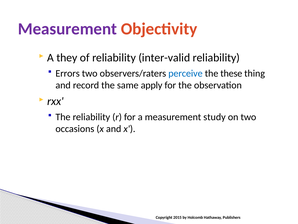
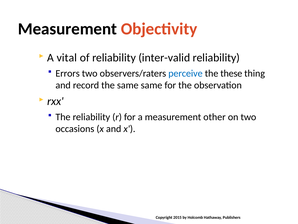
Measurement colour: purple -> black (67, 29)
they: they -> vital (67, 57)
same apply: apply -> same (152, 85)
study: study -> other (215, 117)
